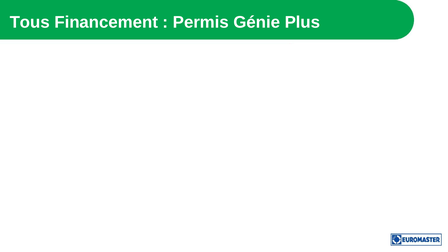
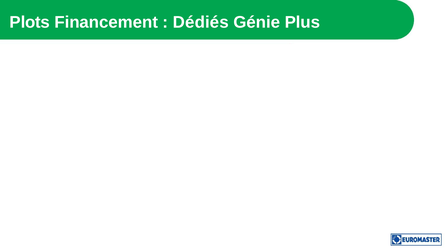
Tous: Tous -> Plots (30, 22)
Permis: Permis -> Dédiés (201, 22)
